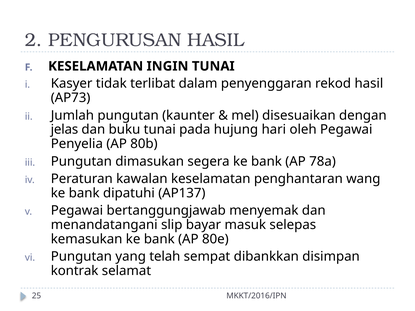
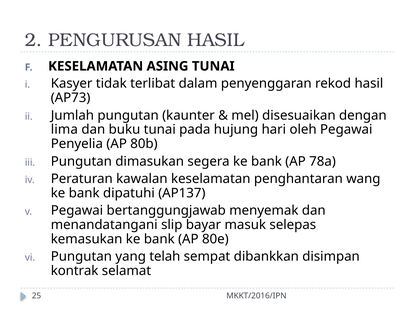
INGIN: INGIN -> ASING (168, 66)
jelas: jelas -> lima (64, 130)
